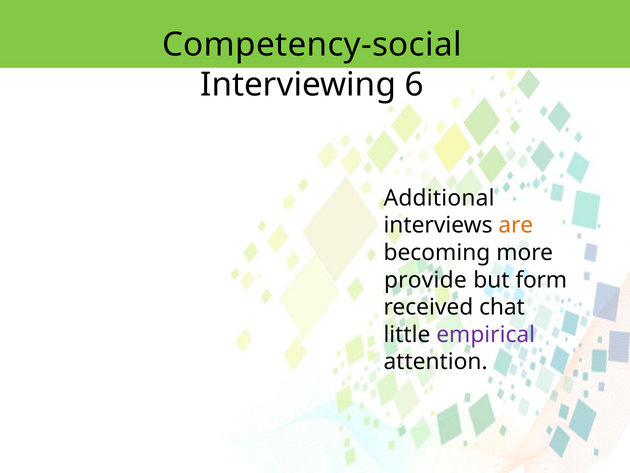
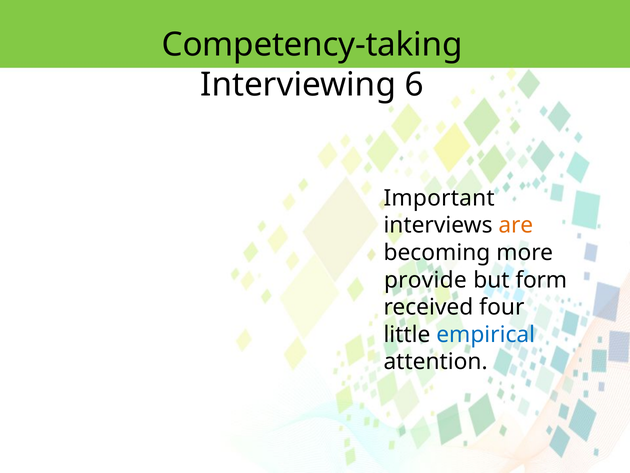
Competency-social: Competency-social -> Competency-taking (312, 45)
Additional: Additional -> Important (439, 198)
chat: chat -> four (502, 307)
empirical colour: purple -> blue (486, 334)
